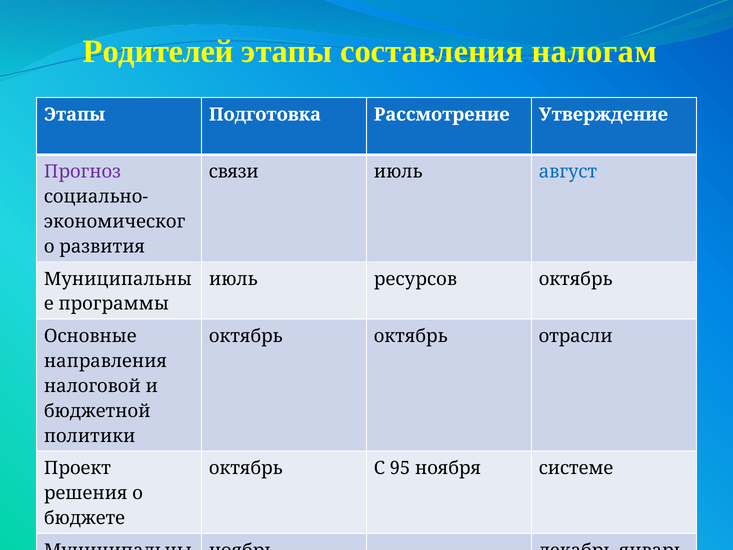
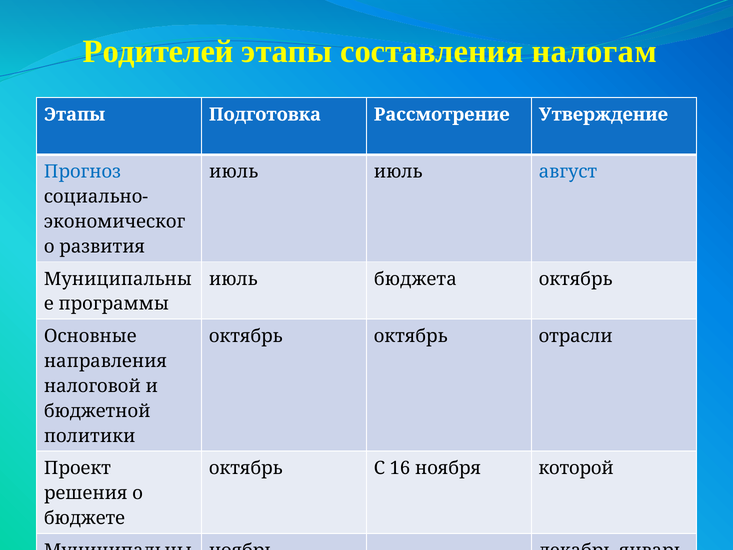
Прогноз colour: purple -> blue (82, 172)
связи: связи -> июль (234, 172)
ресурсов: ресурсов -> бюджета (415, 279)
95: 95 -> 16 (400, 468)
системе: системе -> которой (576, 468)
